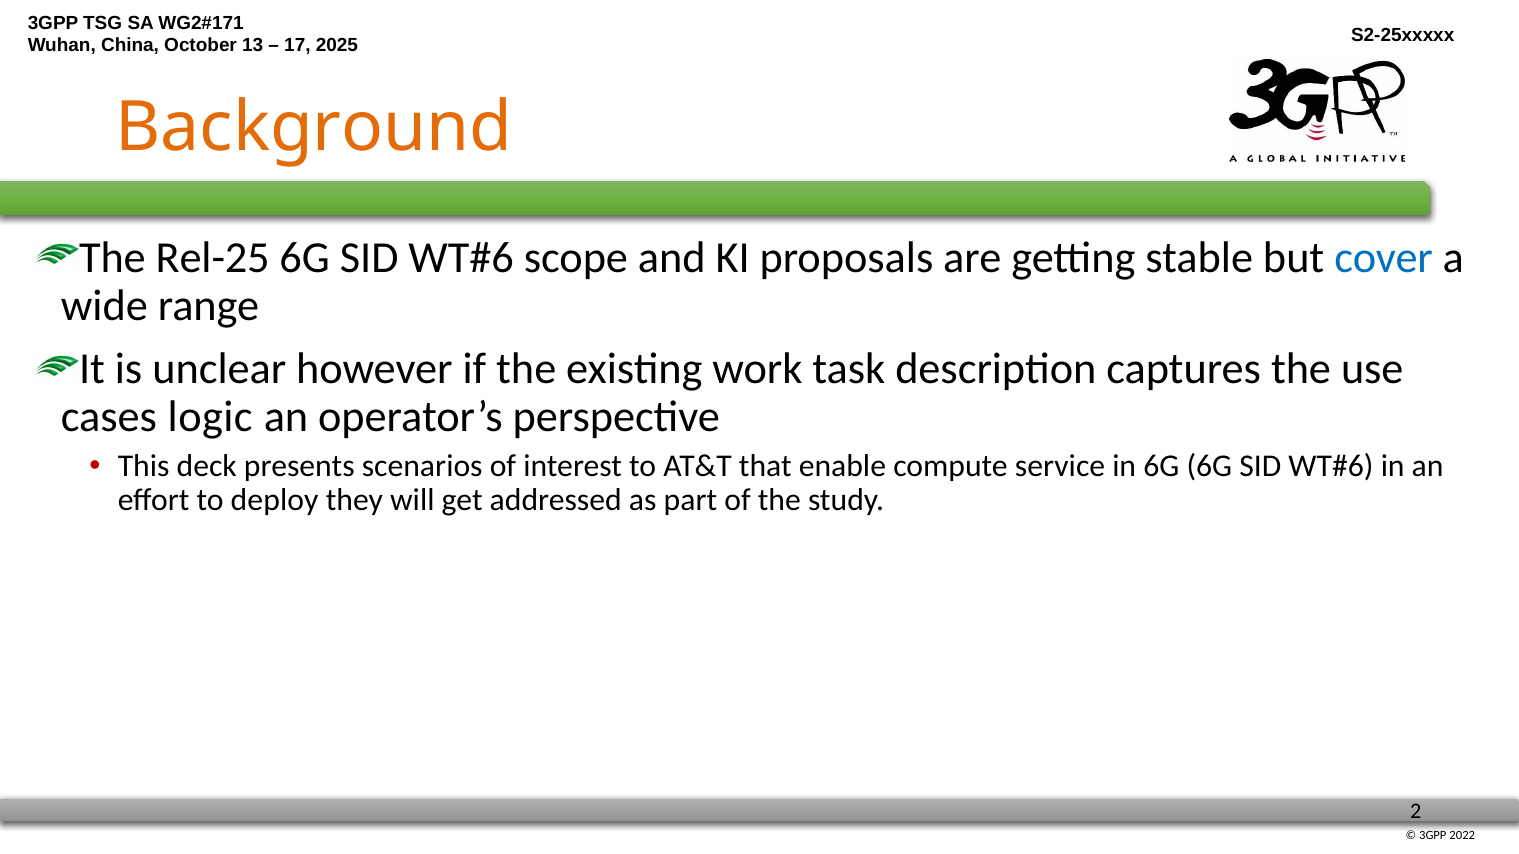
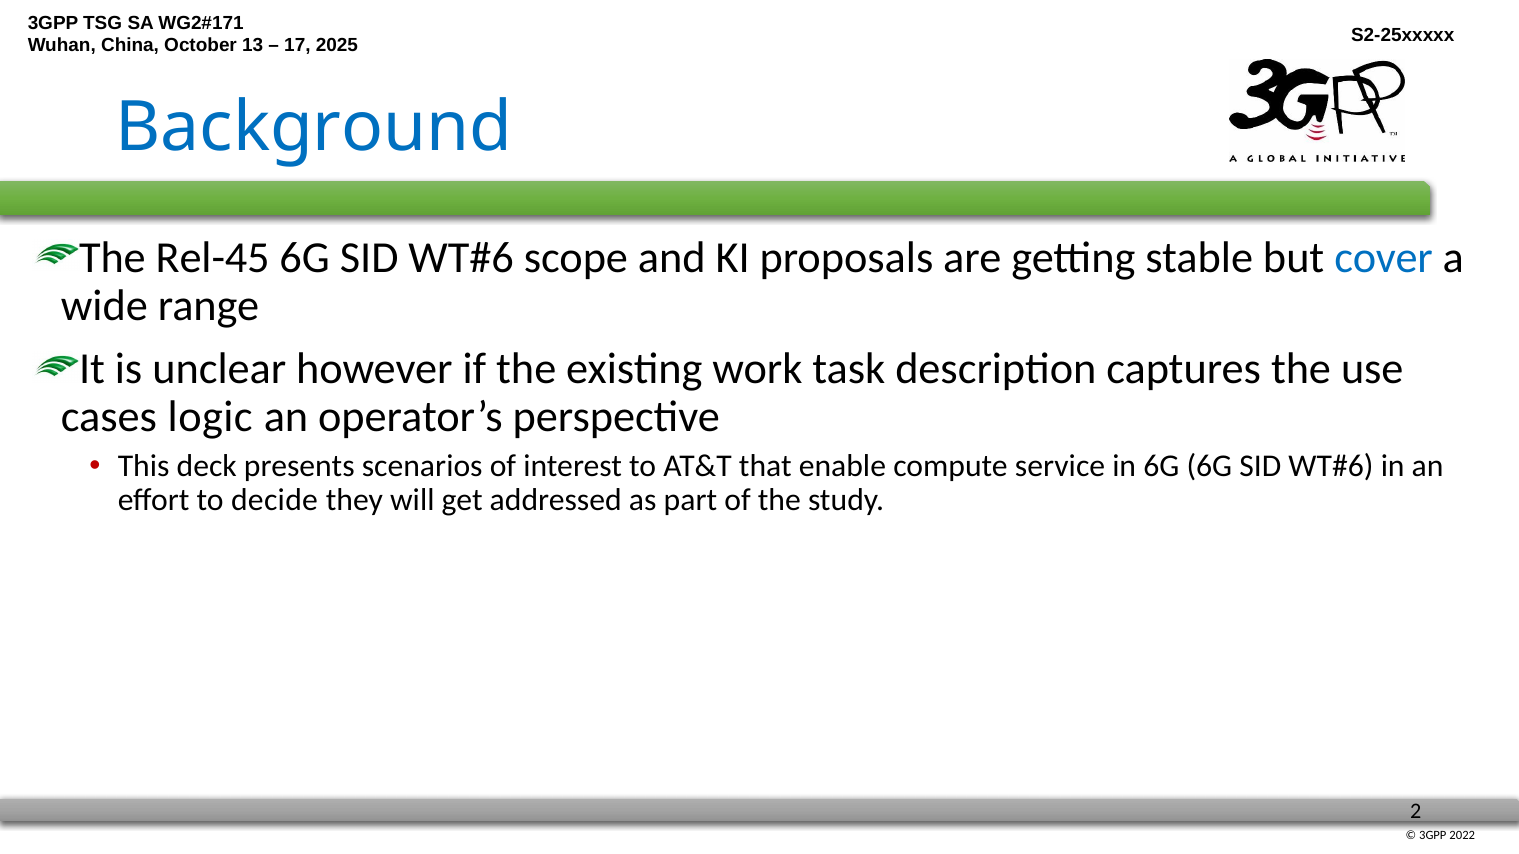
Background colour: orange -> blue (314, 128)
Rel-25: Rel-25 -> Rel-45 (213, 258)
deploy: deploy -> decide (274, 501)
